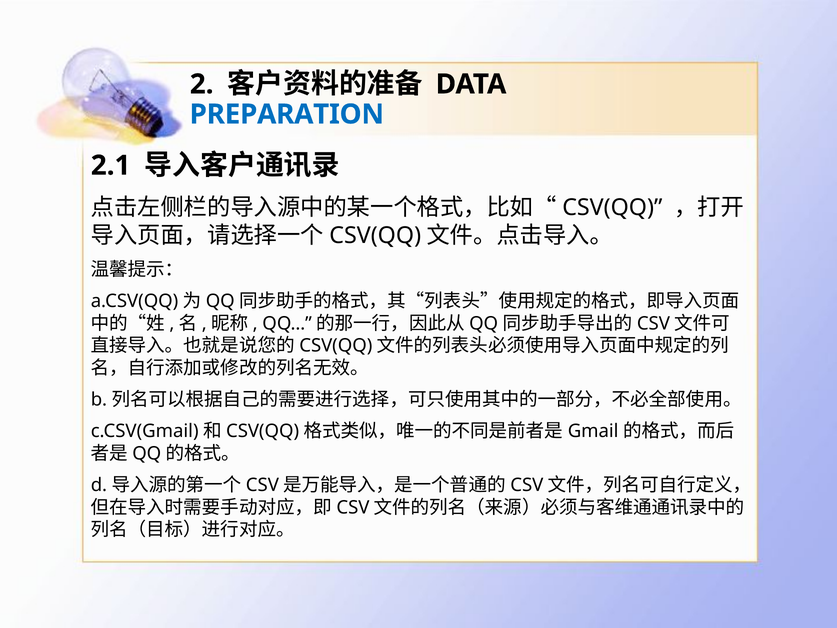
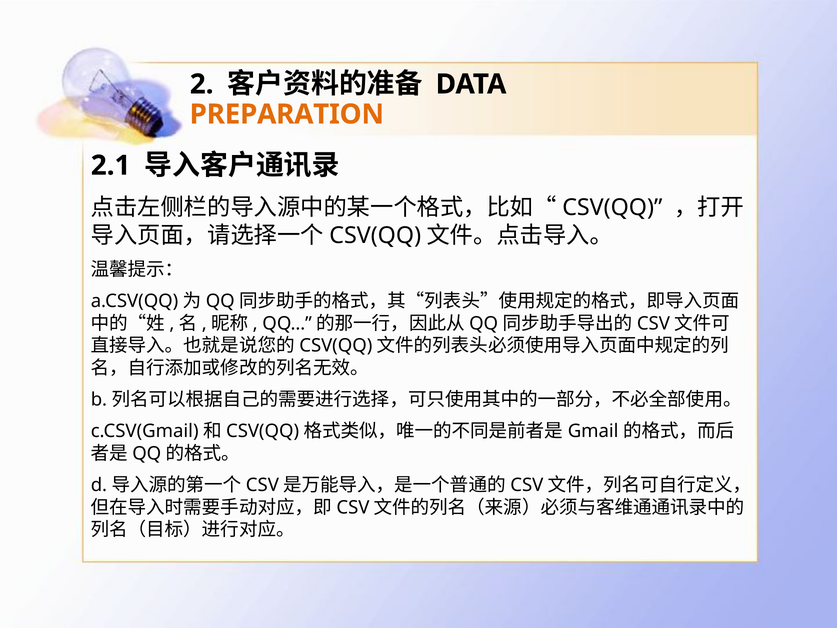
PREPARATION colour: blue -> orange (287, 114)
